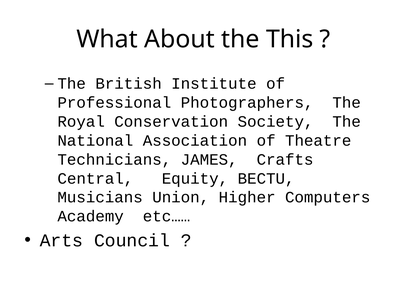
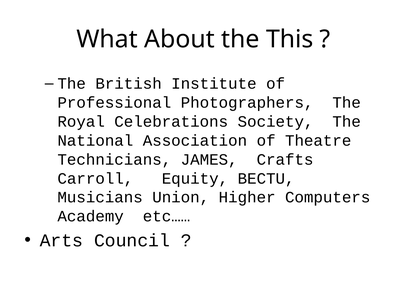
Conservation: Conservation -> Celebrations (171, 122)
Central: Central -> Carroll (95, 179)
